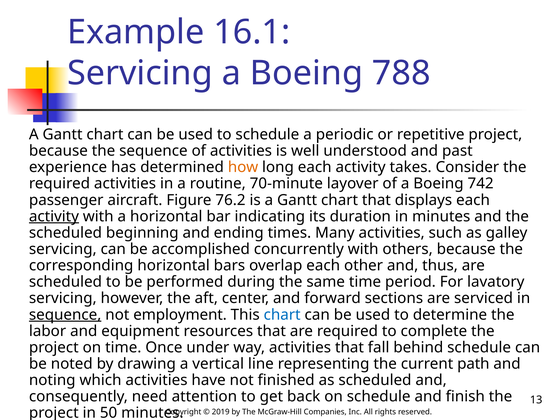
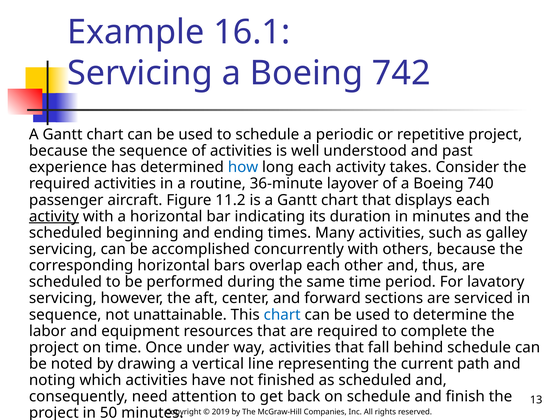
788: 788 -> 742 (401, 73)
how colour: orange -> blue (243, 167)
70-minute: 70-minute -> 36-minute (286, 184)
742: 742 -> 740 (481, 184)
76.2: 76.2 -> 11.2 (230, 200)
sequence underline: present -> none (65, 315)
employment: employment -> unattainable (180, 315)
